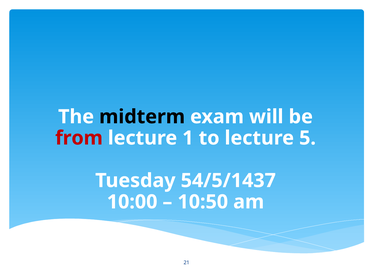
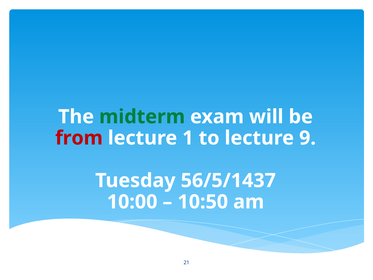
midterm colour: black -> green (142, 117)
5: 5 -> 9 (308, 138)
54/5/1437: 54/5/1437 -> 56/5/1437 (228, 180)
